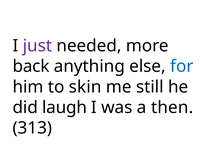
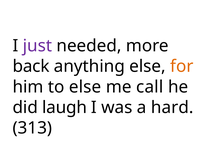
for colour: blue -> orange (182, 66)
to skin: skin -> else (85, 87)
still: still -> call (150, 87)
then: then -> hard (172, 107)
